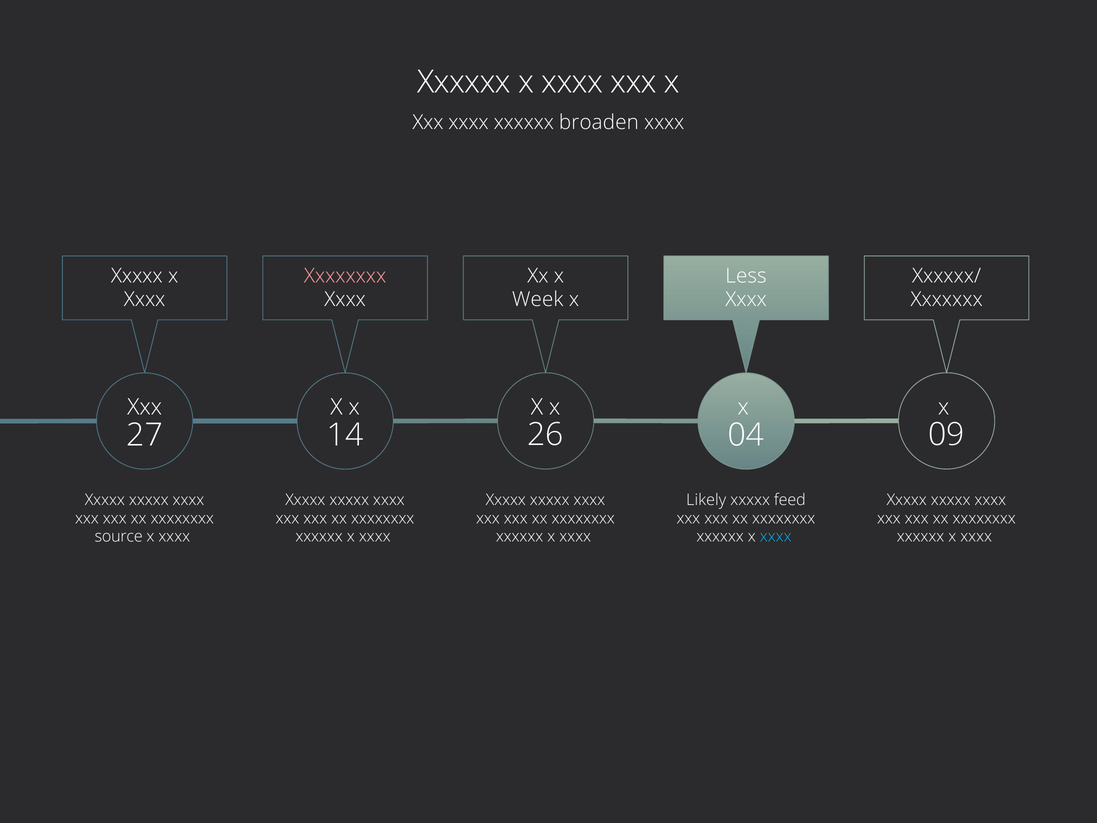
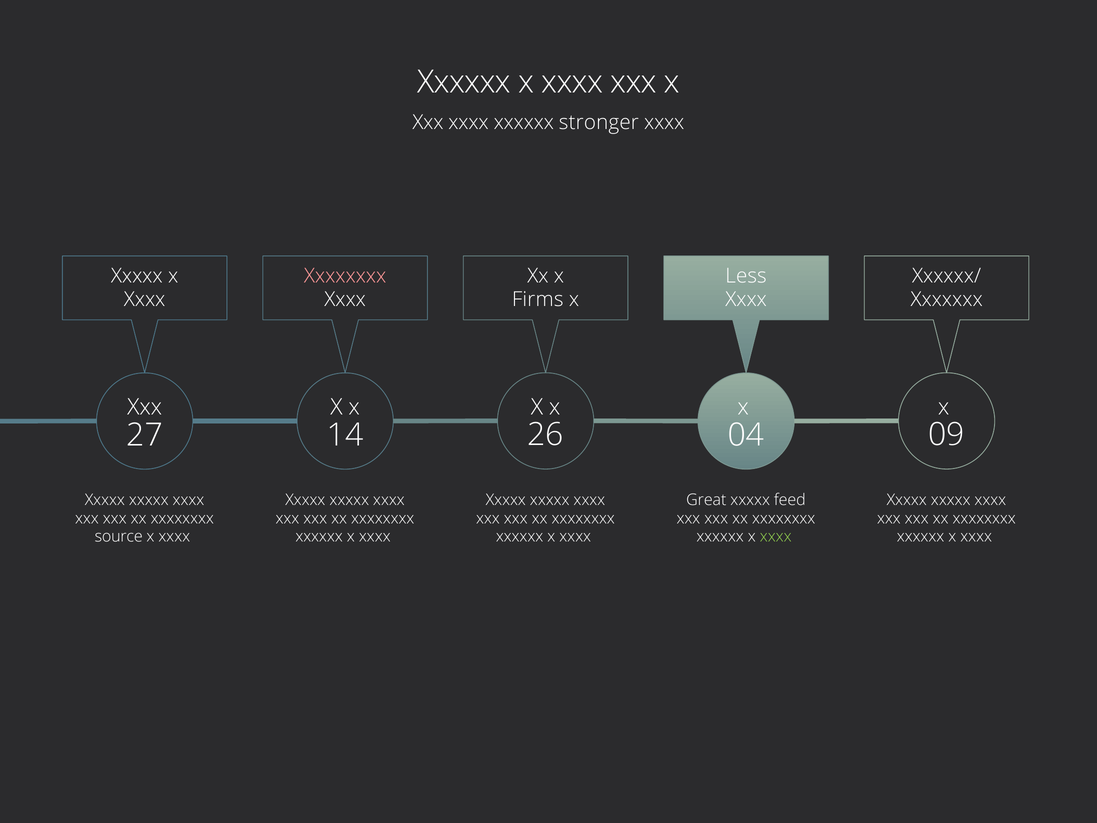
broaden: broaden -> stronger (599, 122)
Week: Week -> Firms (538, 299)
Likely: Likely -> Great (706, 500)
xxxx colour: light blue -> light green (776, 536)
